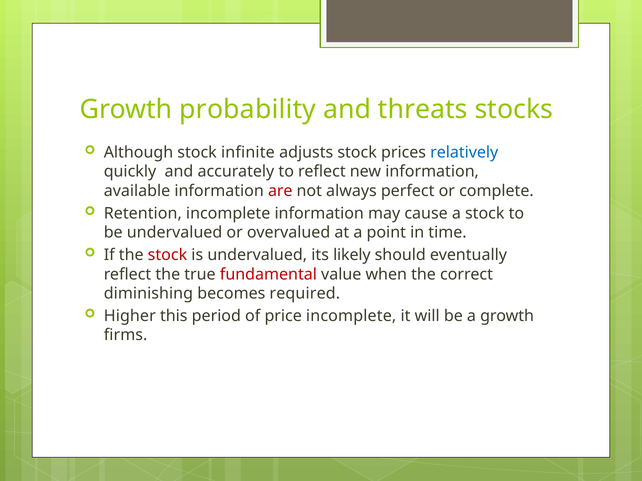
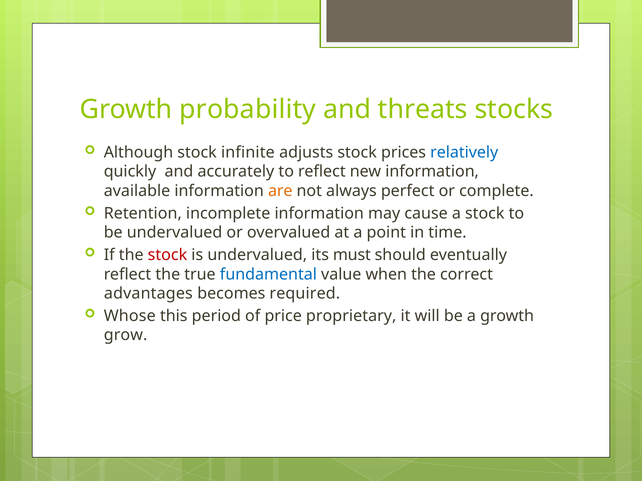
are colour: red -> orange (280, 191)
likely: likely -> must (352, 255)
fundamental colour: red -> blue (268, 275)
diminishing: diminishing -> advantages (148, 294)
Higher: Higher -> Whose (130, 316)
price incomplete: incomplete -> proprietary (351, 316)
firms: firms -> grow (126, 336)
